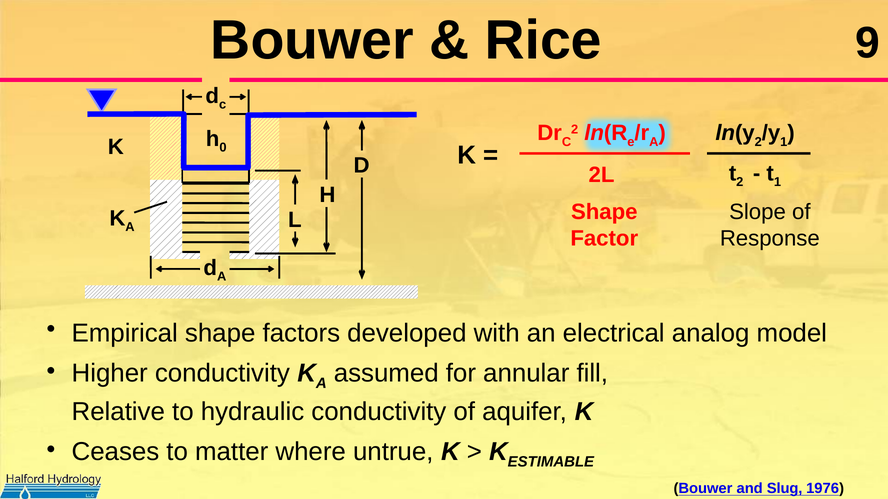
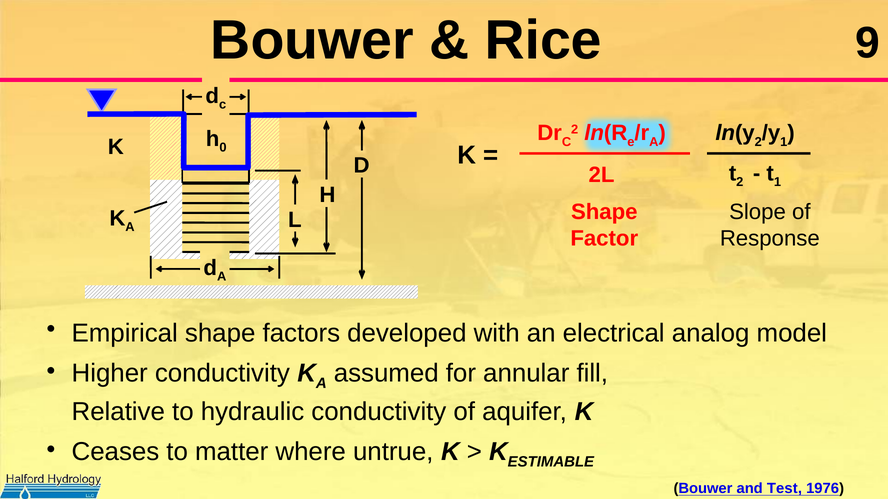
Slug: Slug -> Test (784, 489)
